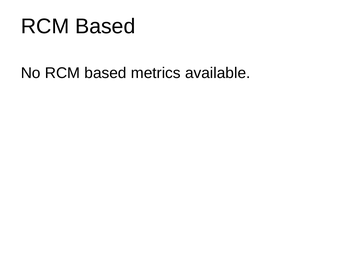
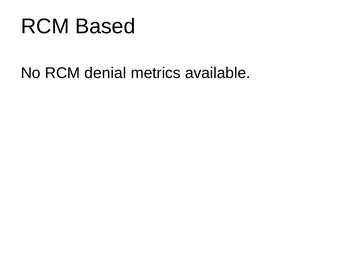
No RCM based: based -> denial (105, 73)
